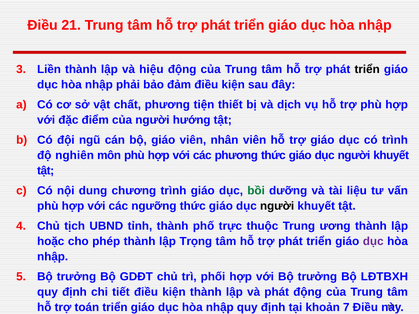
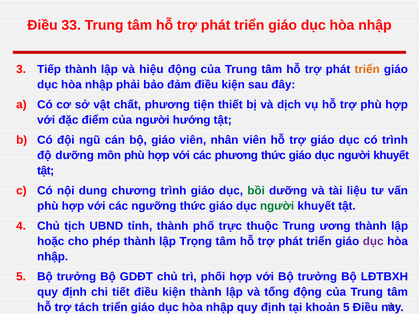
21: 21 -> 33 (71, 25)
Liền: Liền -> Tiếp (49, 69)
triển colour: black -> orange (367, 69)
độ nghiên: nghiên -> dưỡng (75, 155)
người colour: black -> green (277, 206)
và phát: phát -> tổng (277, 292)
toán: toán -> tách (87, 308)
khoản 7: 7 -> 5 (346, 308)
